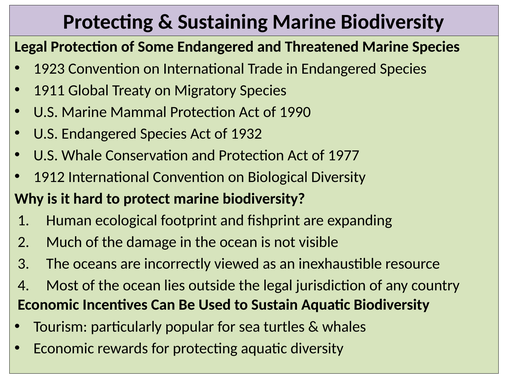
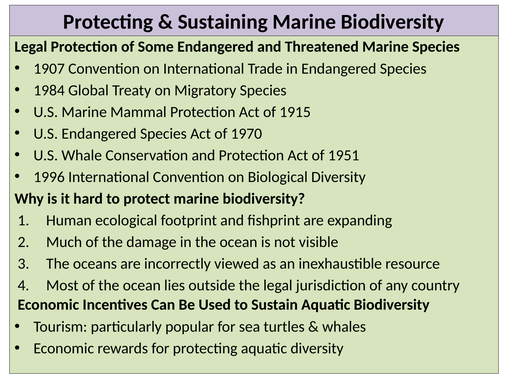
1923: 1923 -> 1907 (49, 69)
1911: 1911 -> 1984 (49, 90)
1990: 1990 -> 1915 (295, 112)
1932: 1932 -> 1970 (246, 134)
1977: 1977 -> 1951 (344, 155)
1912: 1912 -> 1996 (49, 177)
